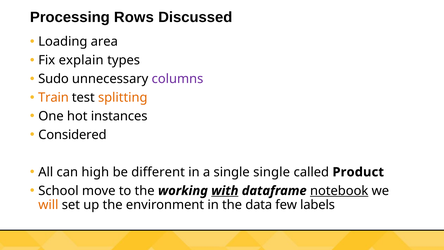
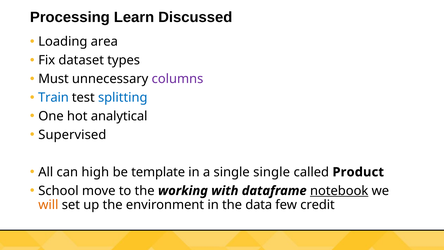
Rows: Rows -> Learn (134, 17)
explain: explain -> dataset (81, 60)
Sudo: Sudo -> Must (53, 79)
Train colour: orange -> blue (53, 97)
splitting colour: orange -> blue (123, 97)
instances: instances -> analytical (119, 116)
Considered: Considered -> Supervised (72, 135)
different: different -> template (158, 172)
with underline: present -> none (225, 191)
labels: labels -> credit (318, 205)
